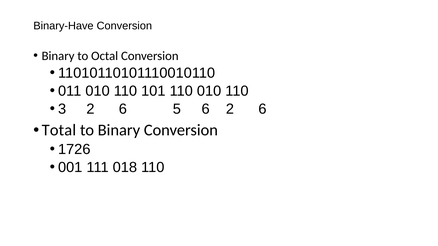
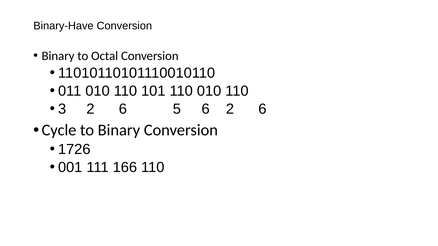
Total: Total -> Cycle (59, 130)
018: 018 -> 166 (125, 168)
